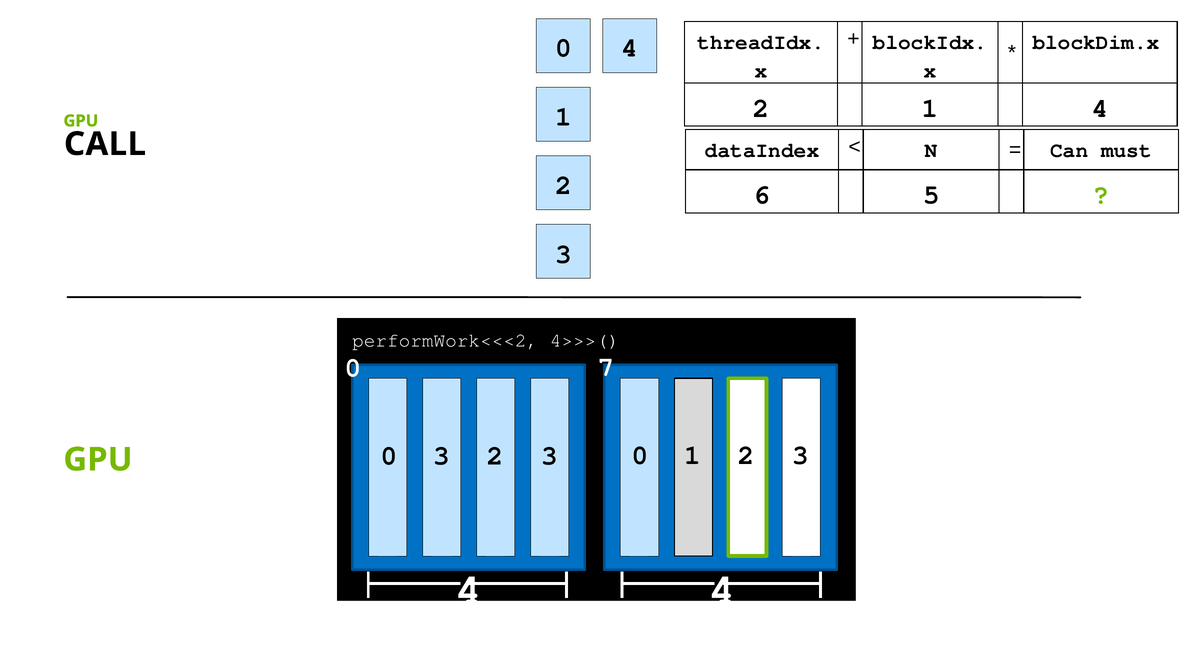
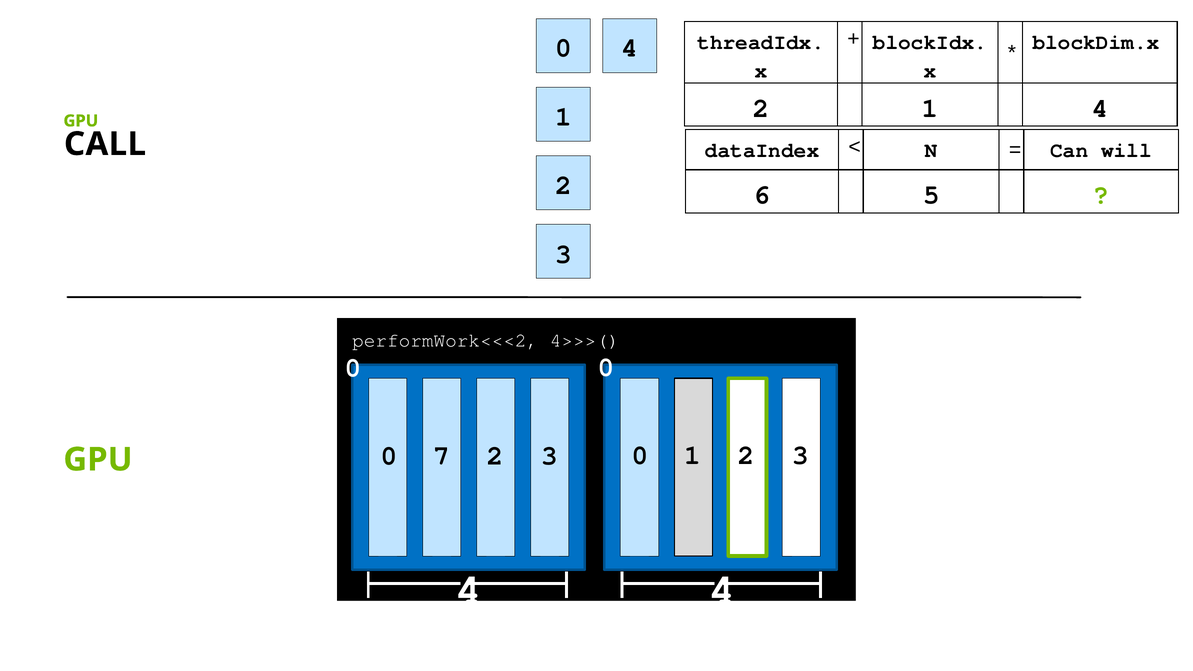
must: must -> will (1126, 150)
0 7: 7 -> 0 (606, 367)
0 3: 3 -> 7 (442, 456)
